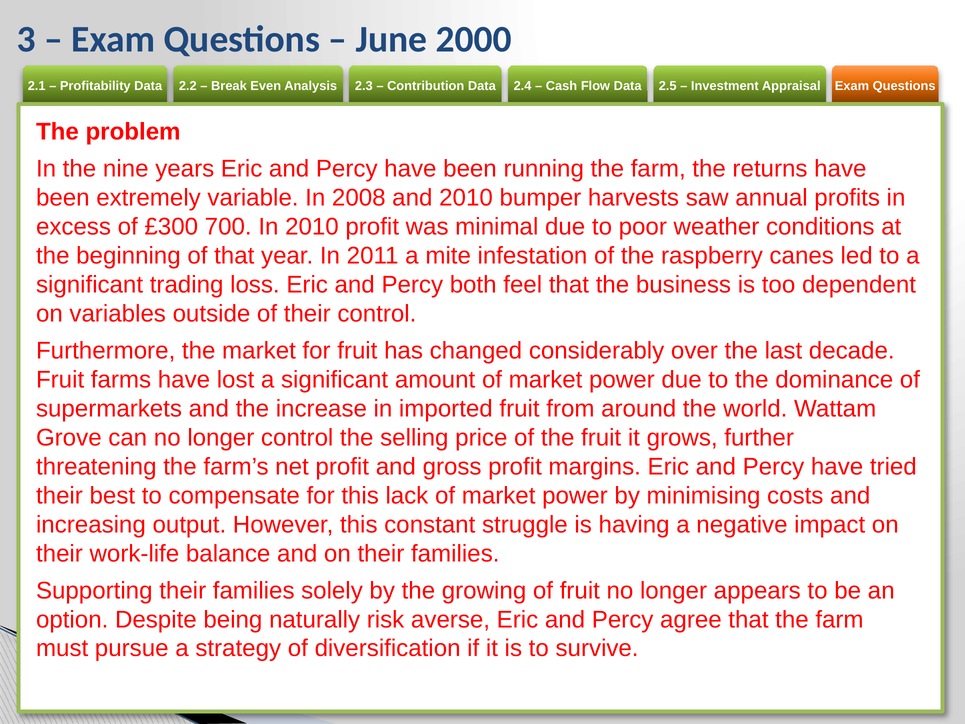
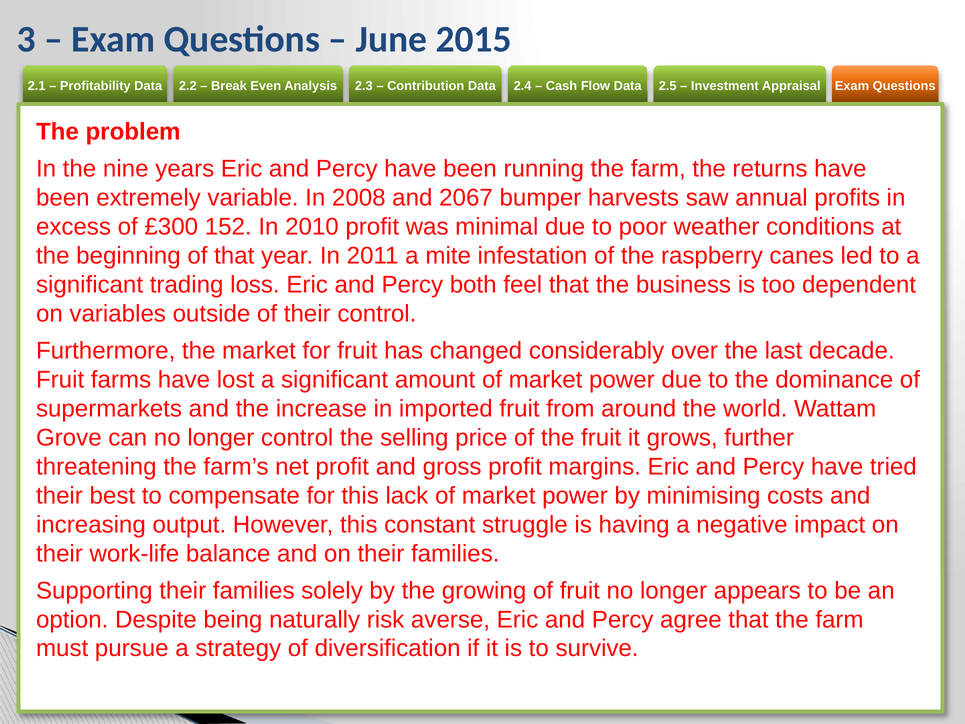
2000: 2000 -> 2015 (474, 39)
and 2010: 2010 -> 2067 (466, 198)
700: 700 -> 152 (228, 227)
